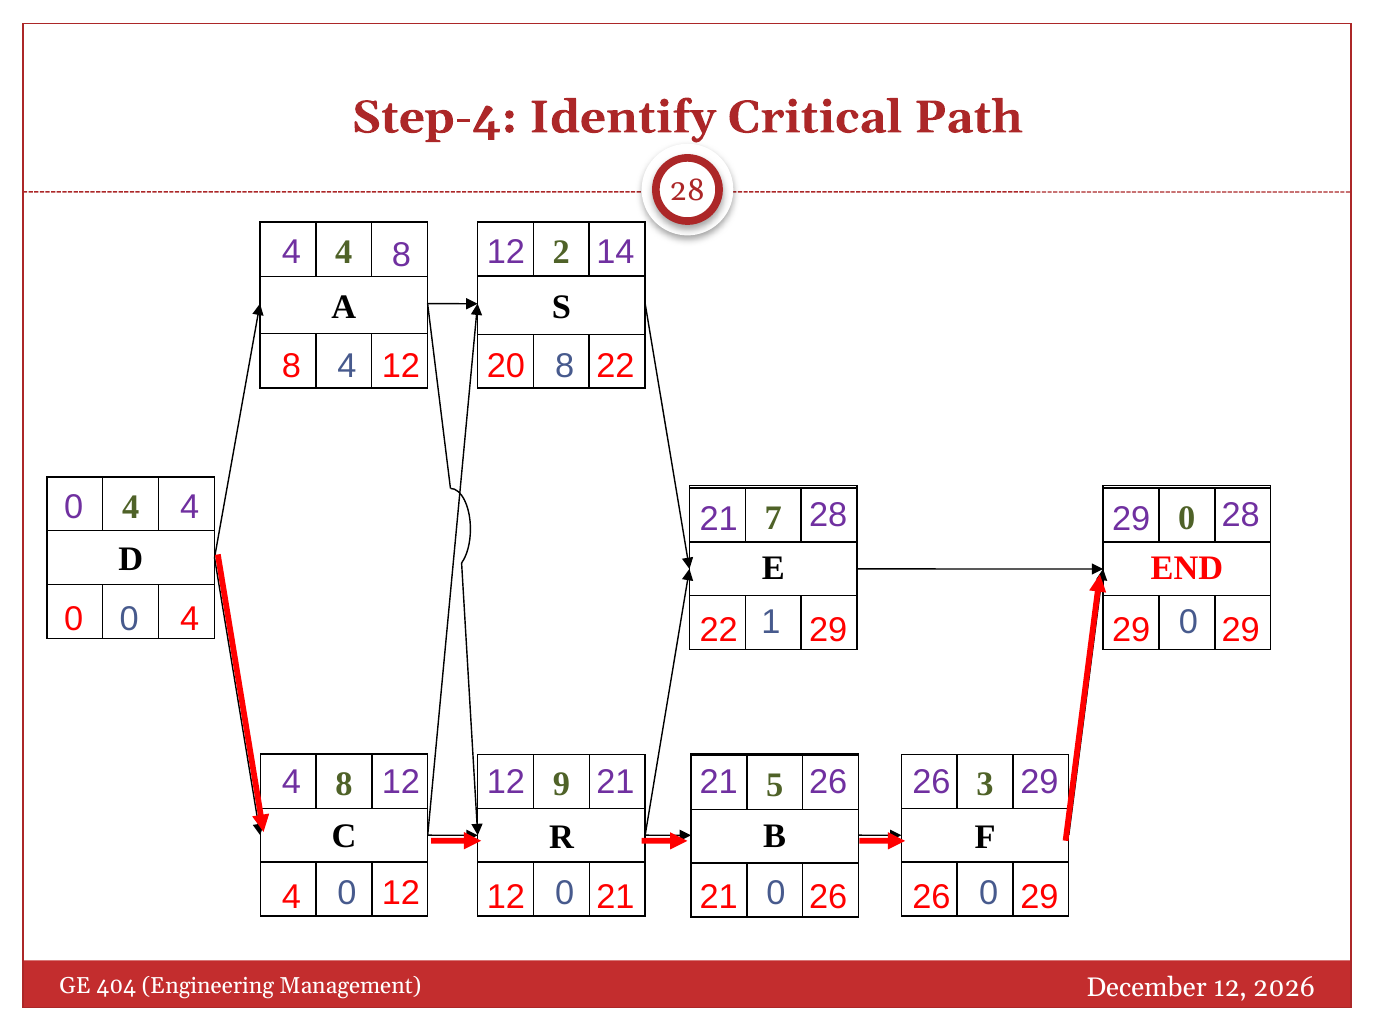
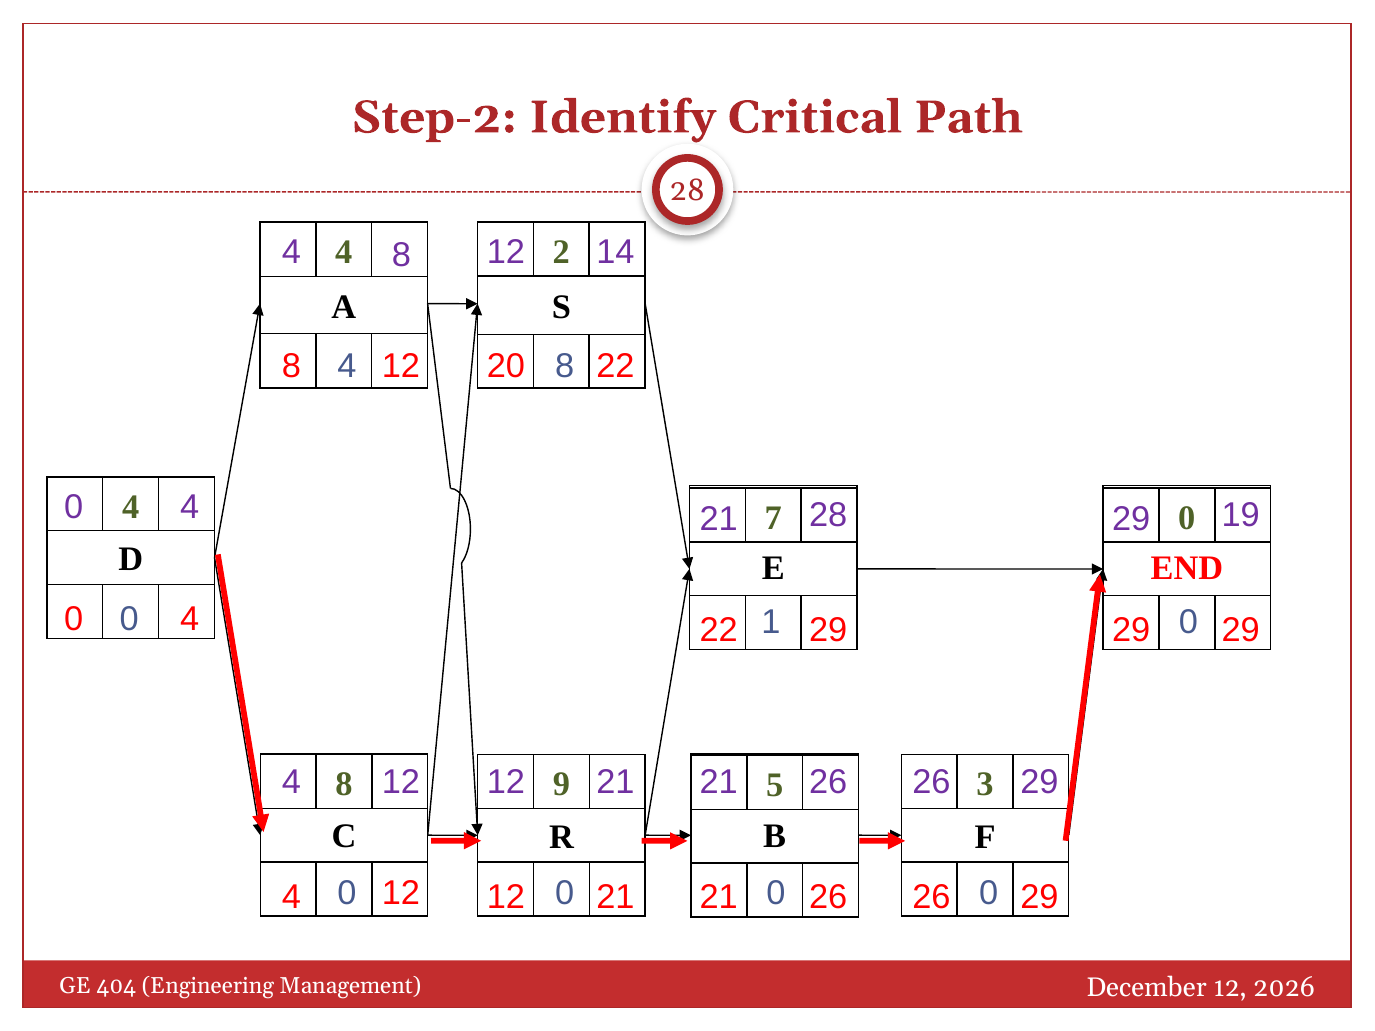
Step-4: Step-4 -> Step-2 (435, 117)
29 28: 28 -> 19 (1241, 516)
